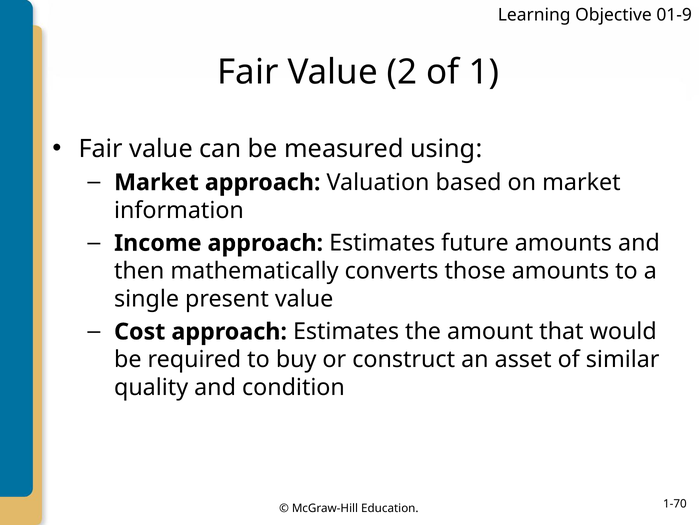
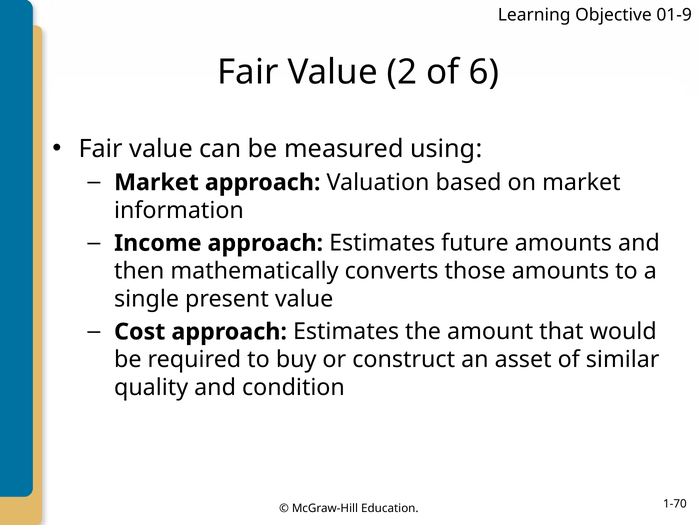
1: 1 -> 6 (484, 72)
